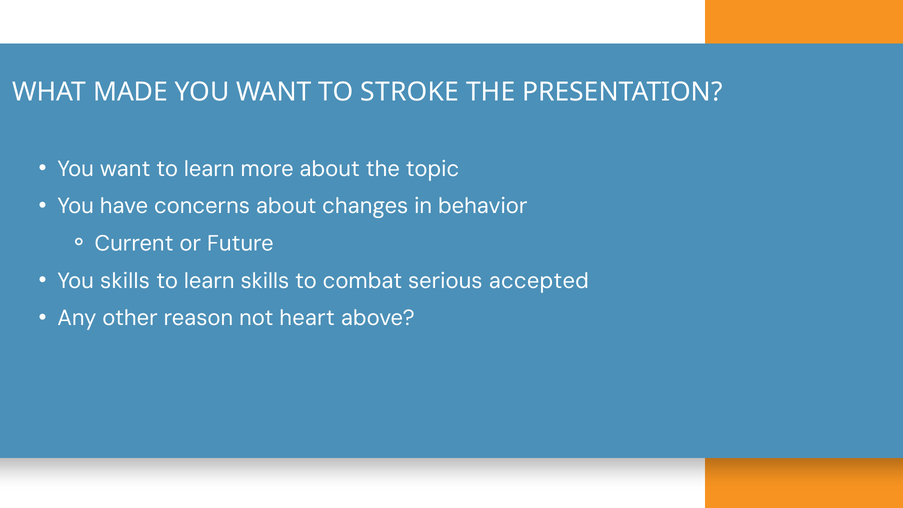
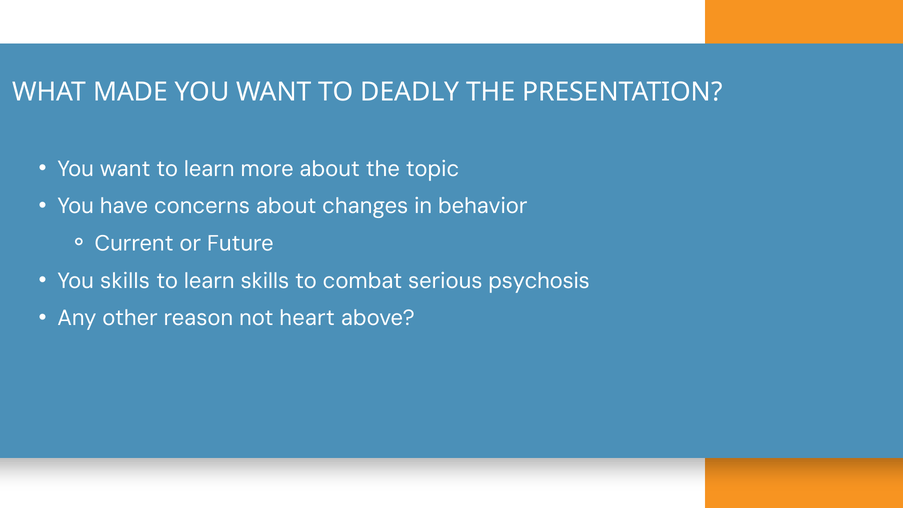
STROKE: STROKE -> DEADLY (410, 92)
accepted: accepted -> psychosis (539, 281)
